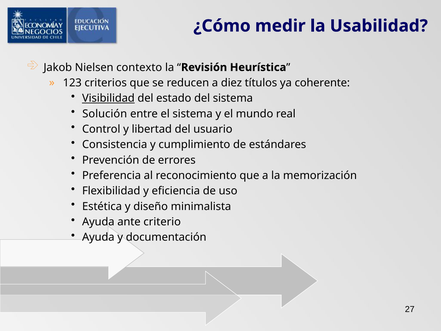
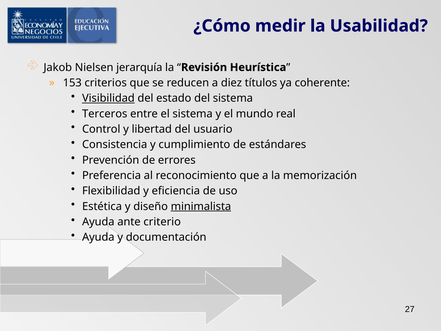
contexto: contexto -> jerarquía (139, 67)
123: 123 -> 153 (72, 83)
Solución: Solución -> Terceros (105, 114)
minimalista underline: none -> present (201, 206)
